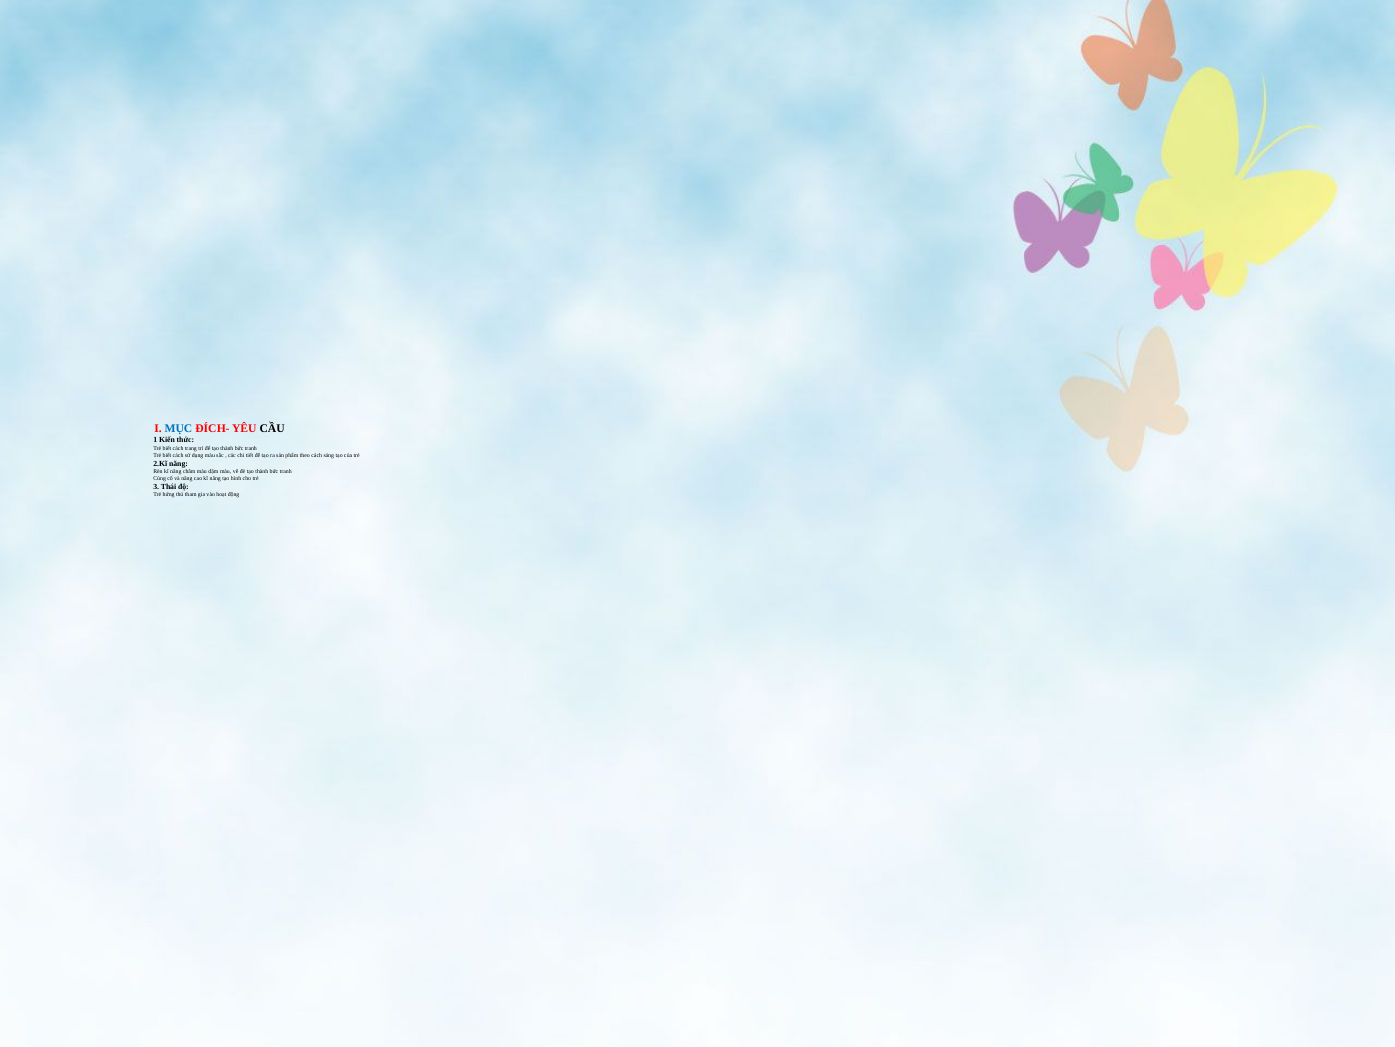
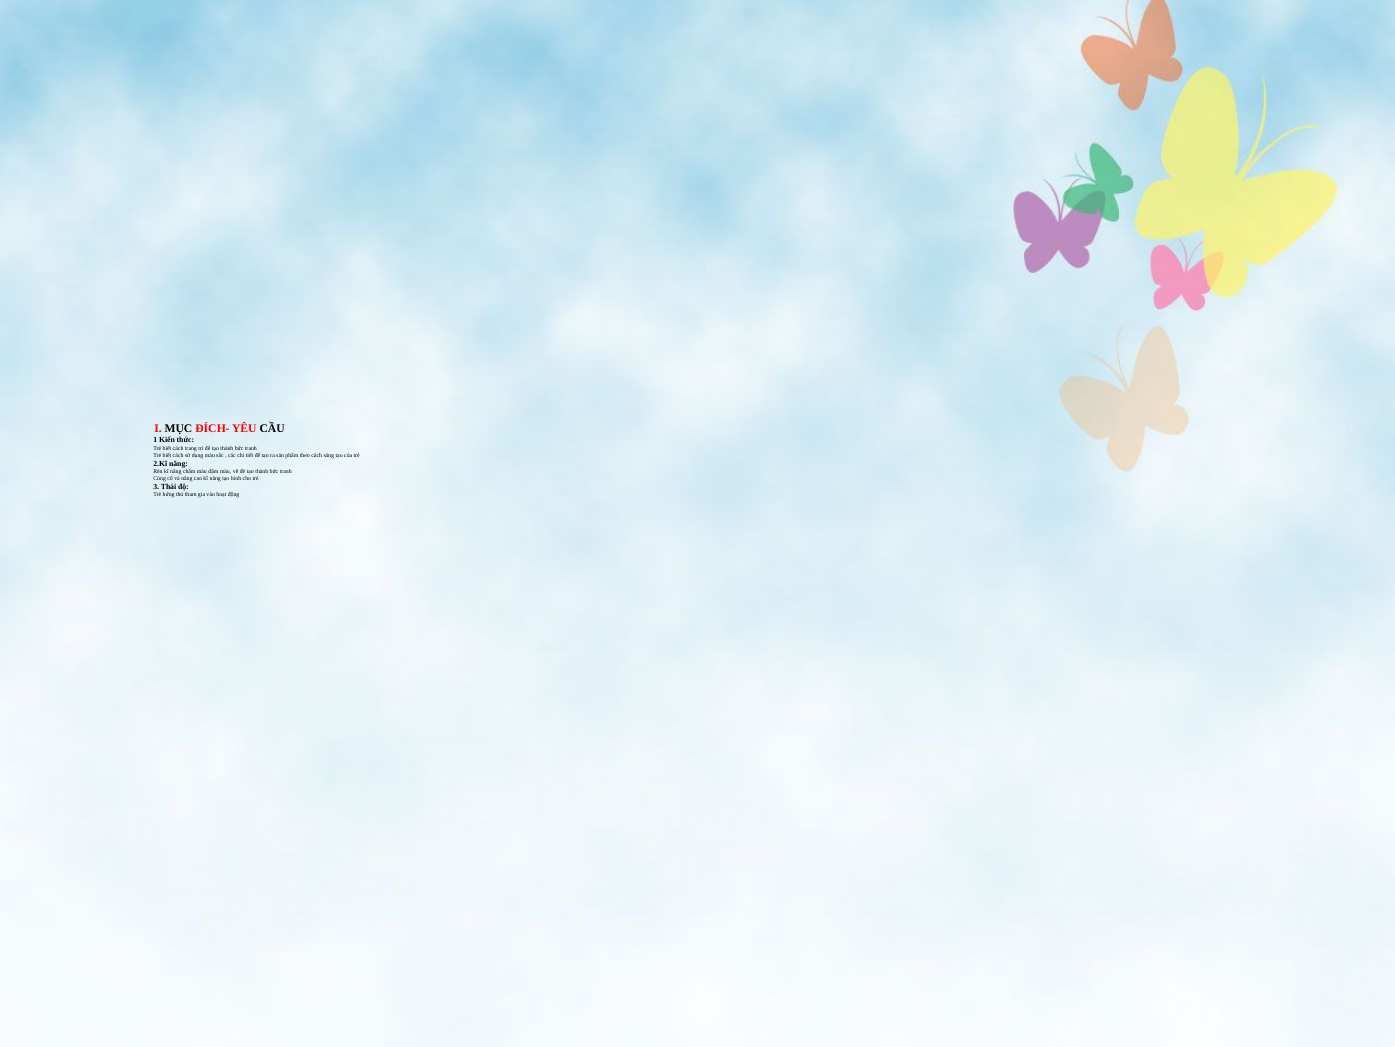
MỤC colour: blue -> black (178, 429)
